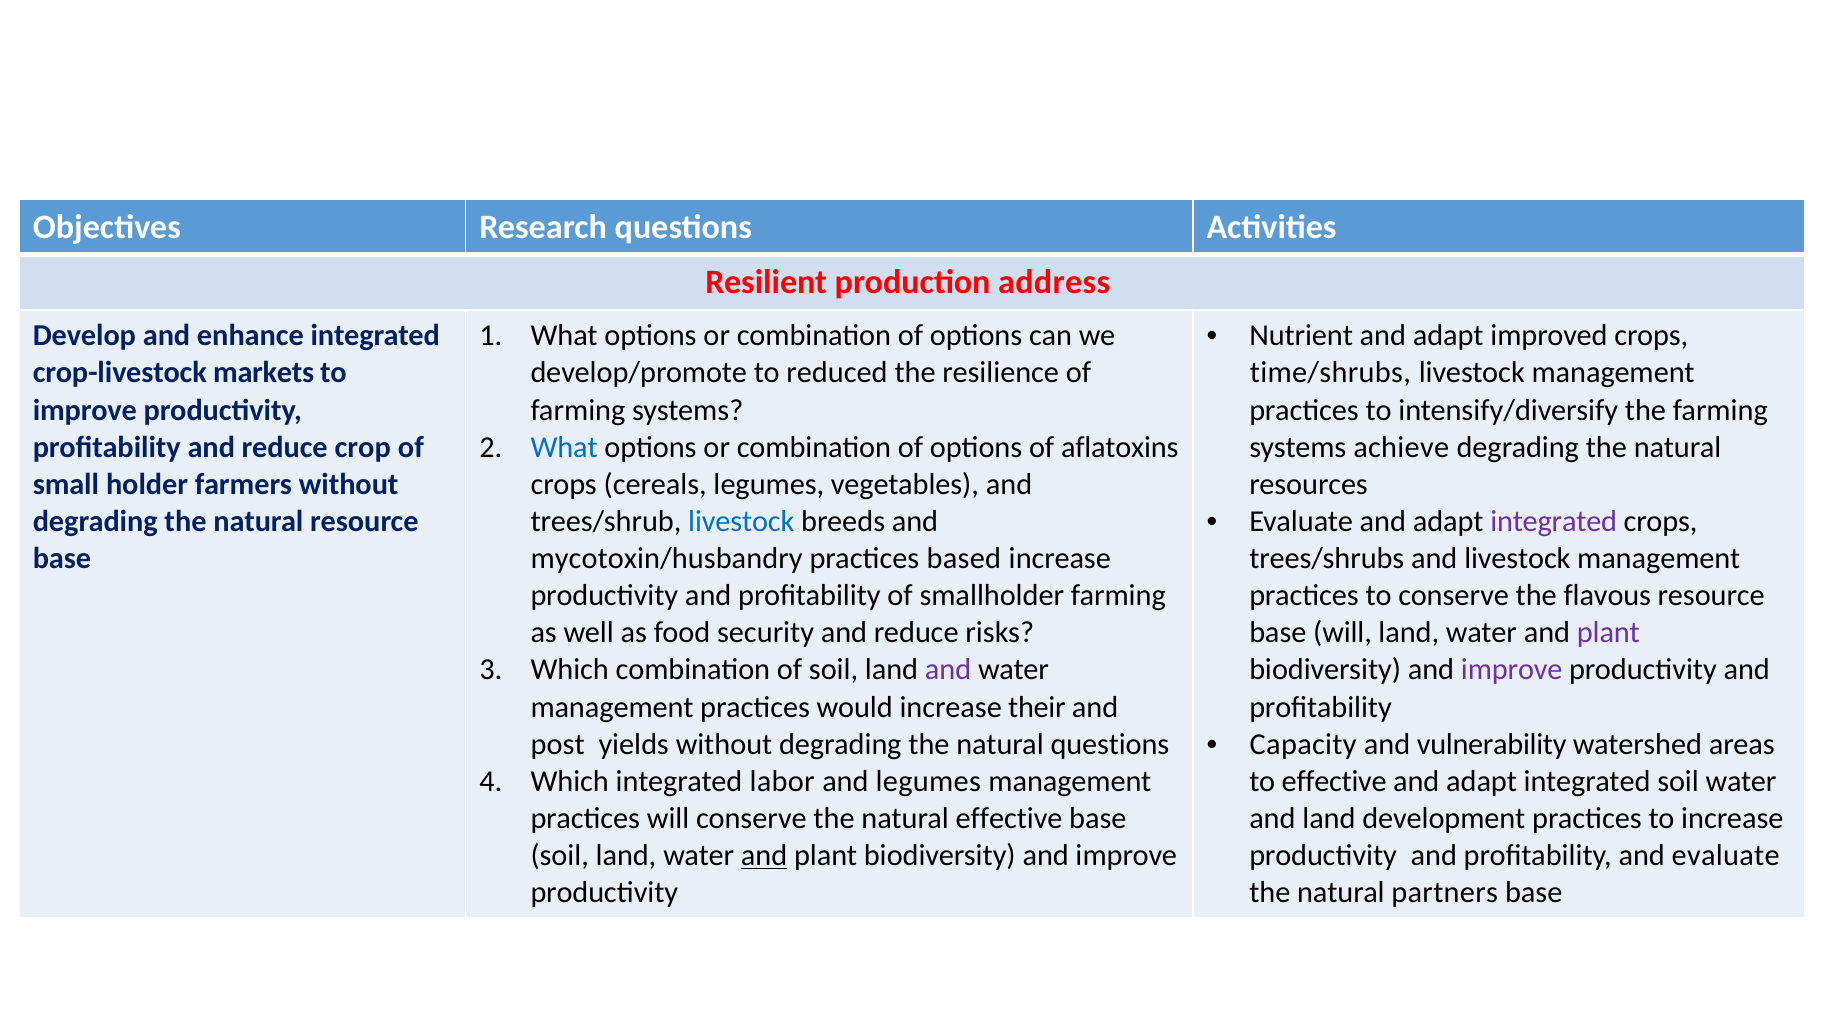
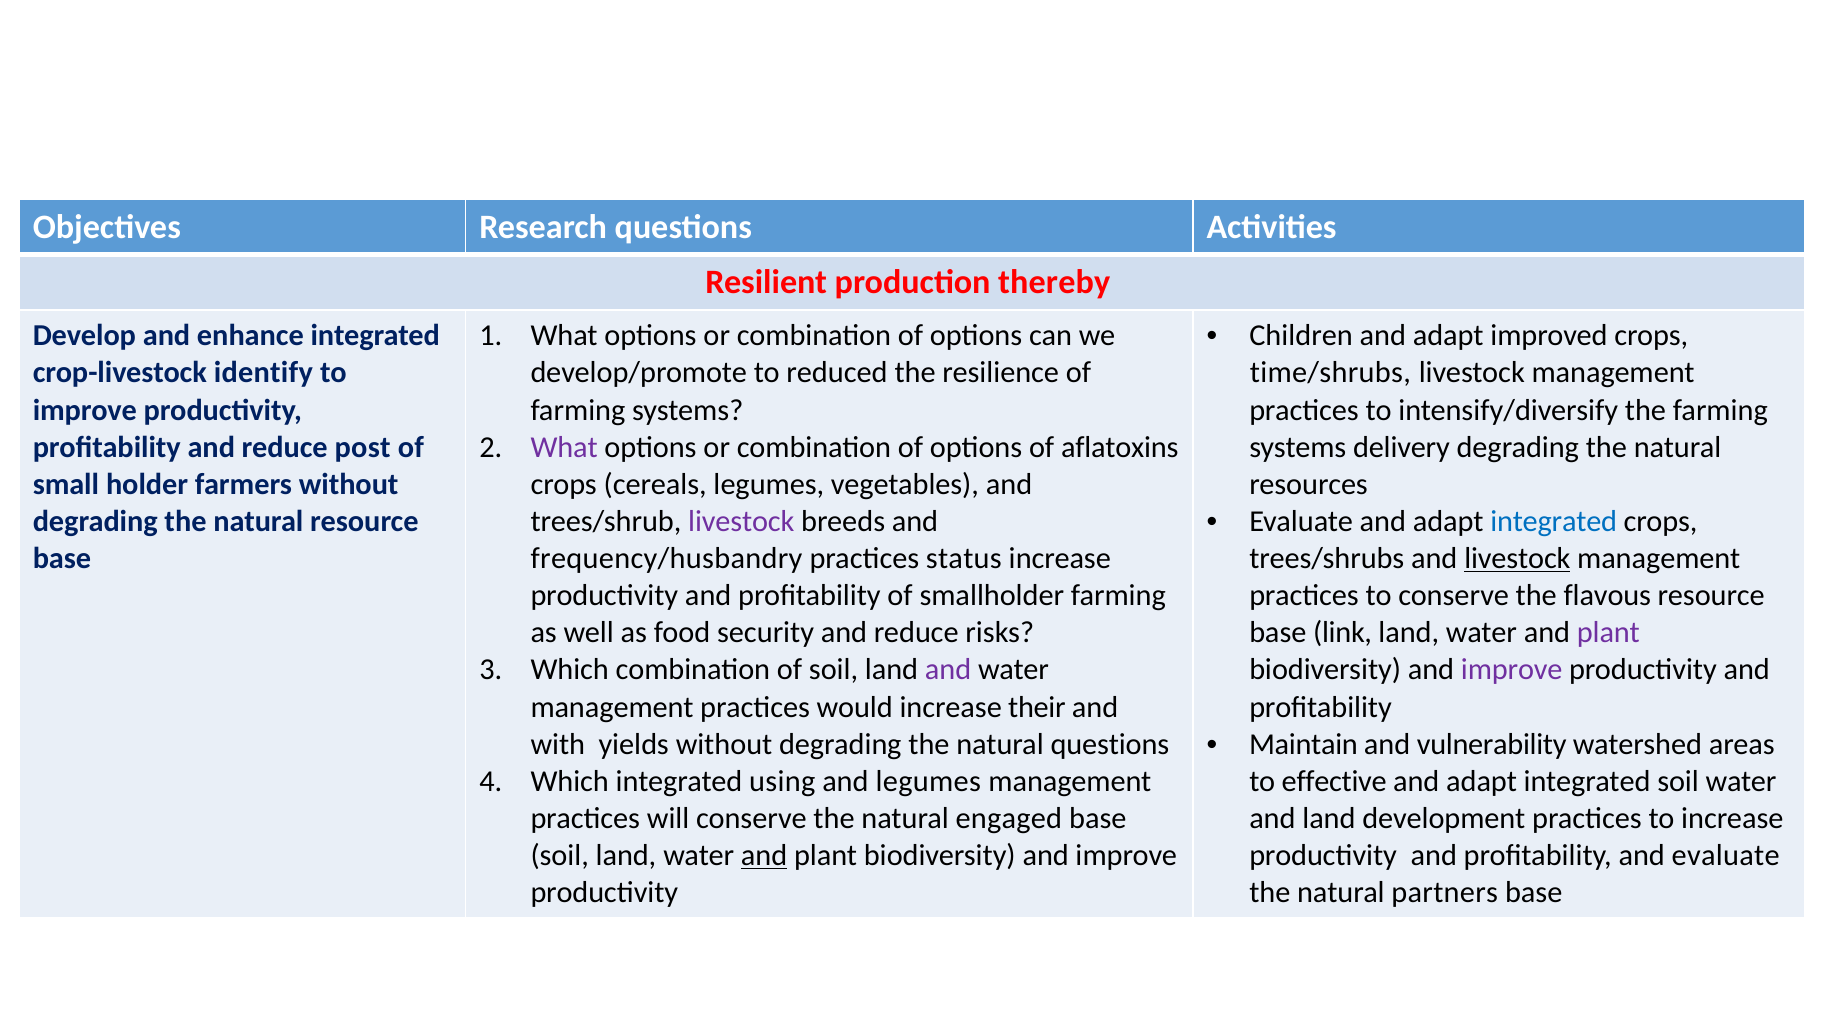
address: address -> thereby (1054, 283)
Nutrient: Nutrient -> Children (1301, 336)
markets: markets -> identify (263, 373)
crop: crop -> post (363, 447)
What colour: blue -> purple (564, 447)
achieve: achieve -> delivery (1401, 447)
integrated colour: purple -> blue (1554, 521)
livestock colour: blue -> purple (741, 521)
mycotoxin/husbandry: mycotoxin/husbandry -> frequency/husbandry (667, 558)
based: based -> status (964, 558)
livestock underline: none -> present (1517, 558)
base will: will -> link (1343, 633)
Capacity: Capacity -> Maintain (1303, 744)
post: post -> with (558, 744)
labor: labor -> using (782, 781)
natural effective: effective -> engaged (1009, 818)
